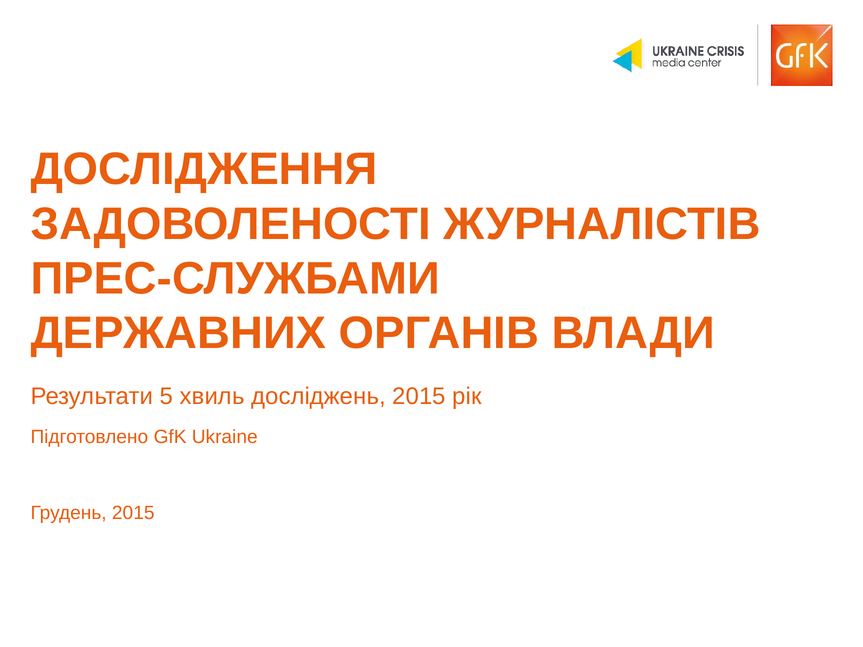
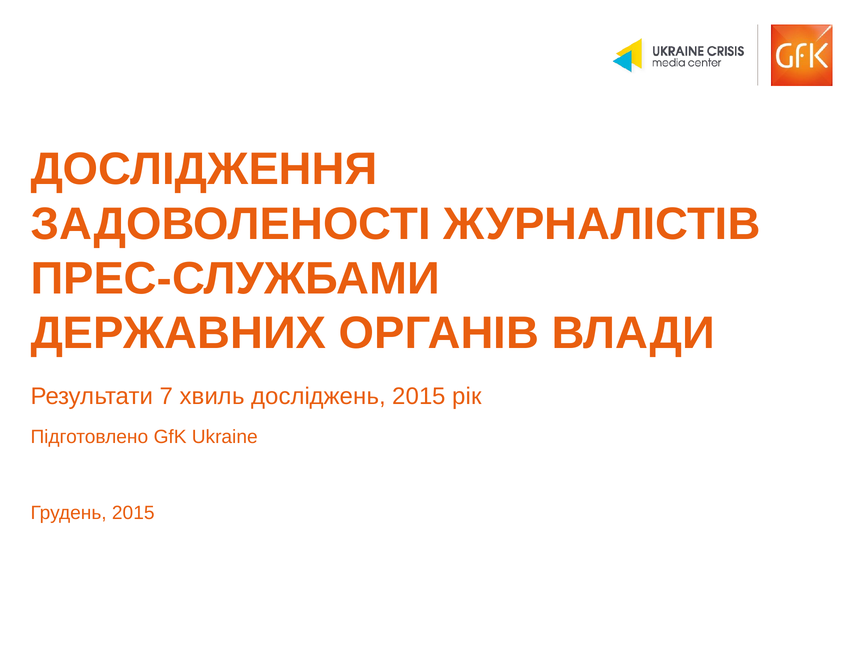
5: 5 -> 7 (167, 397)
